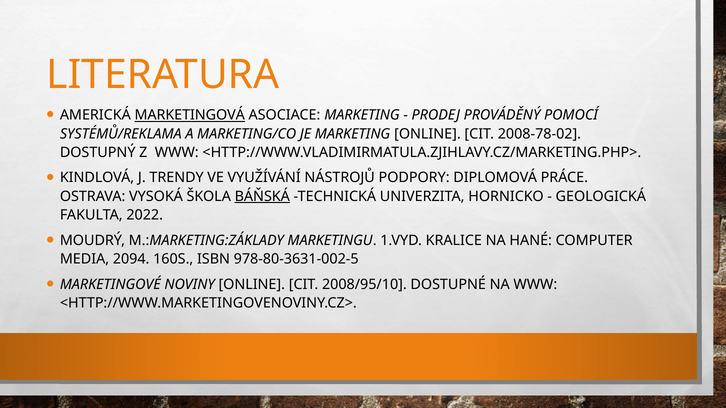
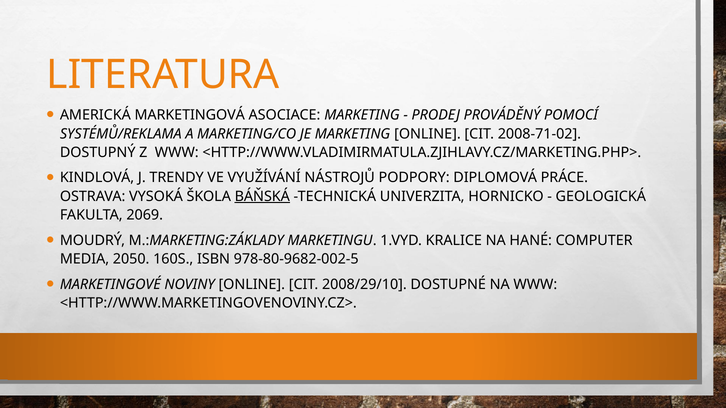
MARKETINGOVÁ underline: present -> none (190, 115)
2008-78-02: 2008-78-02 -> 2008-71-02 (539, 134)
2022: 2022 -> 2069 (145, 215)
2094: 2094 -> 2050 (131, 259)
978-80-3631-002-5: 978-80-3631-002-5 -> 978-80-9682-002-5 (296, 259)
2008/95/10: 2008/95/10 -> 2008/29/10 (364, 285)
